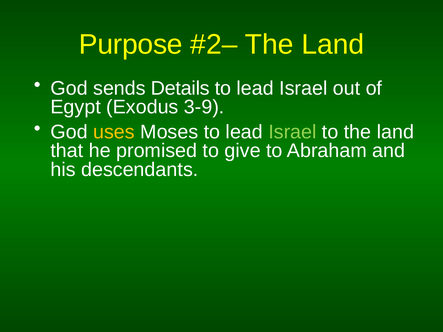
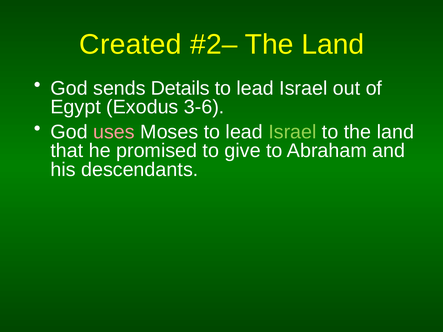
Purpose: Purpose -> Created (130, 44)
3-9: 3-9 -> 3-6 (204, 107)
uses colour: yellow -> pink (114, 132)
